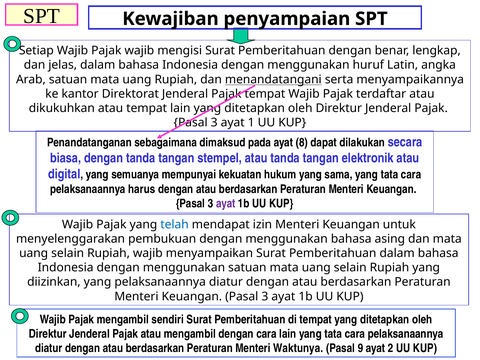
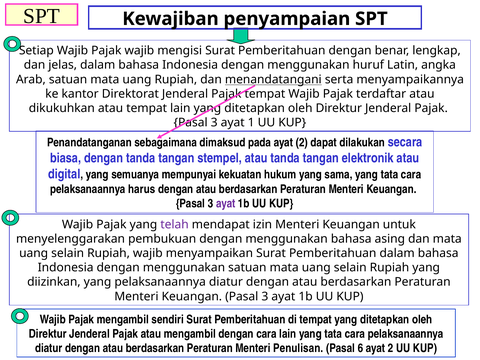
pada ayat 8: 8 -> 2 (302, 143)
telah colour: blue -> purple (175, 224)
Waktunya: Waktunya -> Penulisan (298, 348)
9: 9 -> 6 (360, 348)
